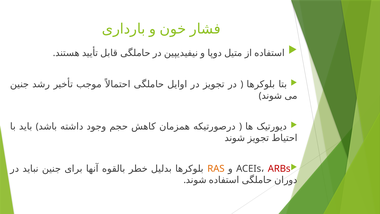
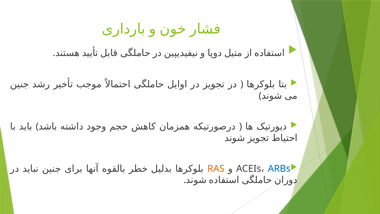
ARBs colour: red -> blue (279, 168)
